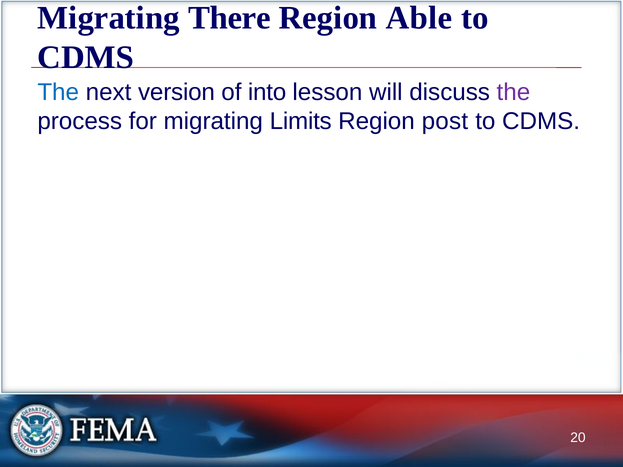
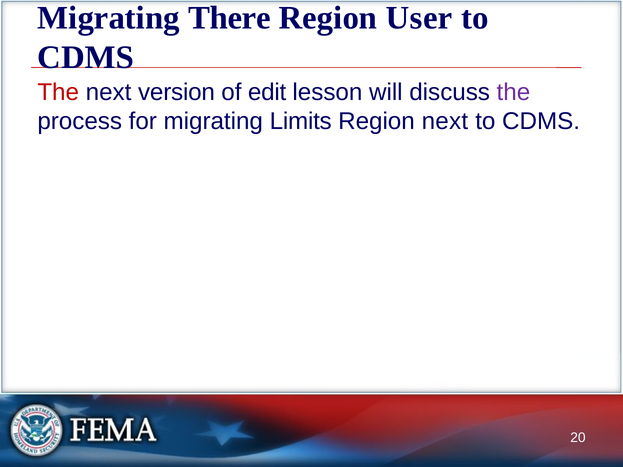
Able: Able -> User (419, 18)
The colour: blue -> red (58, 92)
into: into -> edit (267, 92)
Region post: post -> next (445, 121)
